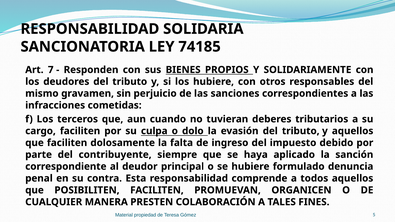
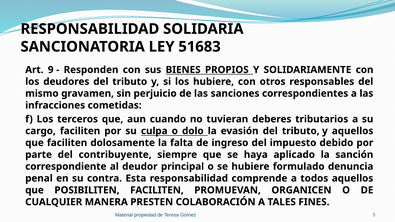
74185: 74185 -> 51683 (200, 47)
7: 7 -> 9 (51, 70)
